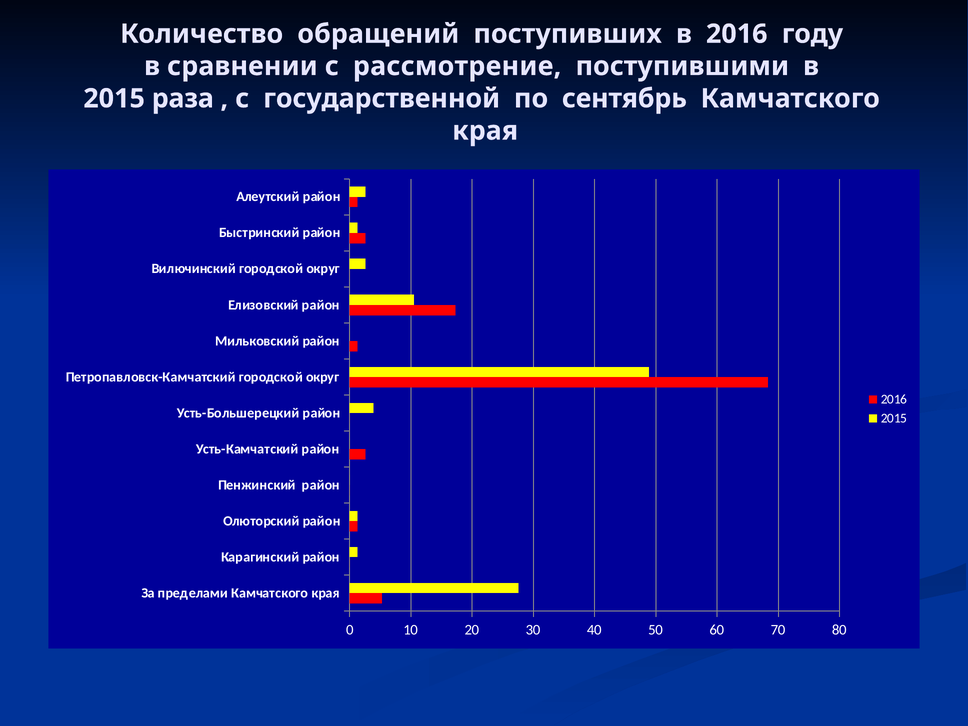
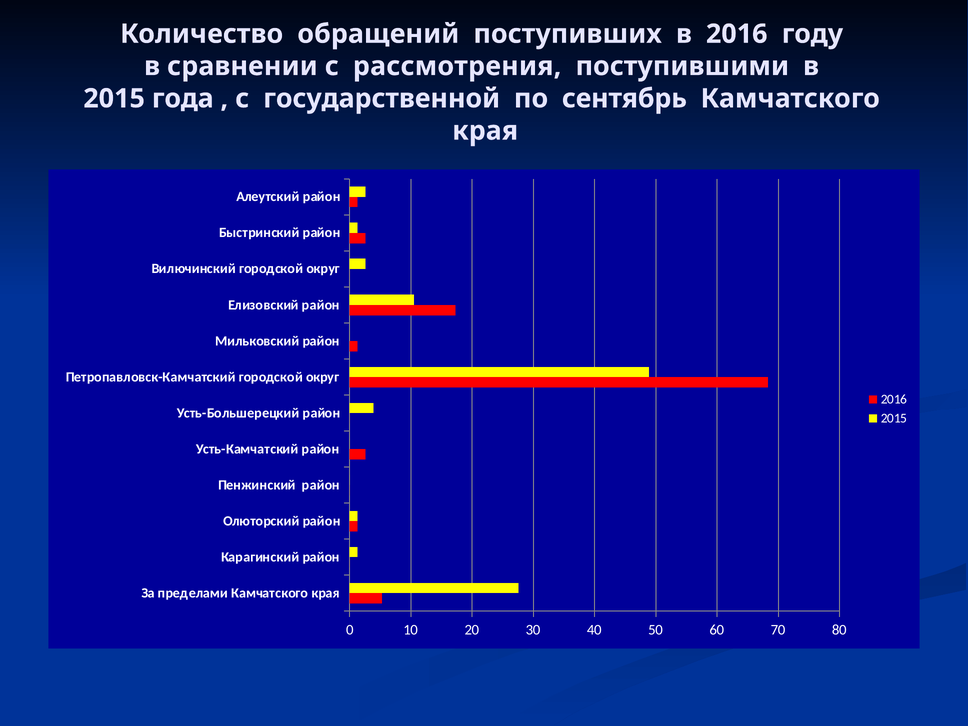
рассмотрение: рассмотрение -> рассмотрения (457, 66)
раза: раза -> года (183, 99)
